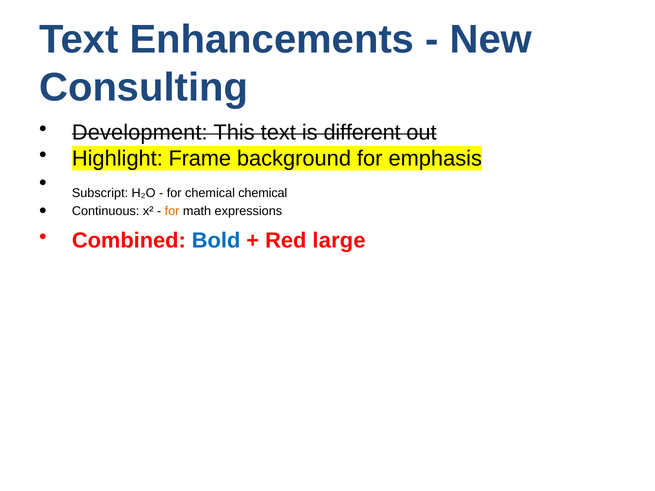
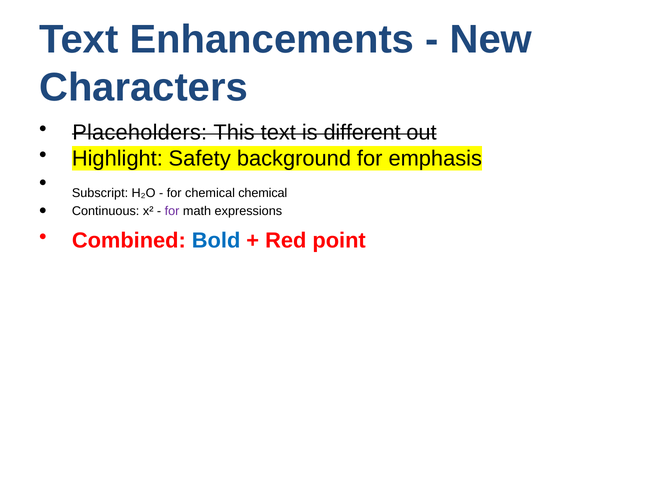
Consulting: Consulting -> Characters (144, 87)
Development: Development -> Placeholders (140, 132)
Frame: Frame -> Safety (200, 159)
for colour: orange -> purple (172, 211)
large: large -> point (339, 241)
